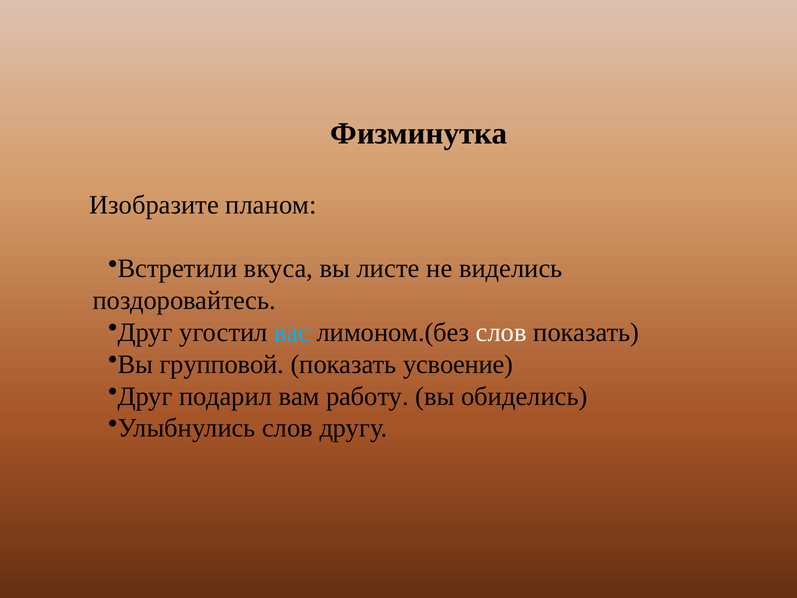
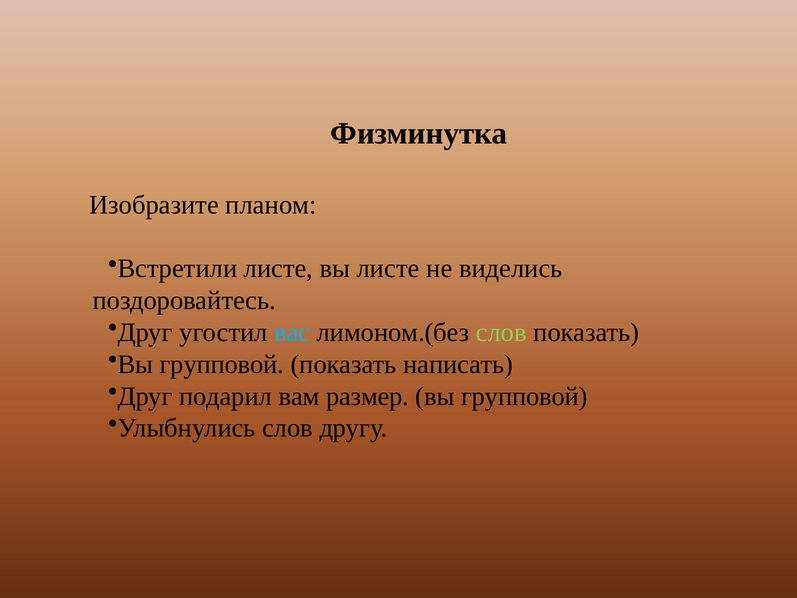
Встретили вкуса: вкуса -> листе (278, 269)
слов colour: white -> light green (501, 332)
усвоение: усвоение -> написать (458, 364)
работу: работу -> размер (368, 396)
обиделись: обиделись -> групповой (524, 396)
